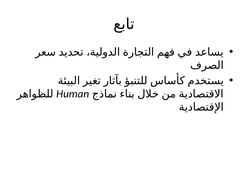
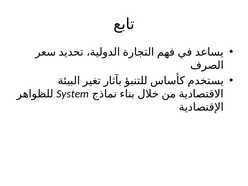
Human: Human -> System (73, 94)
